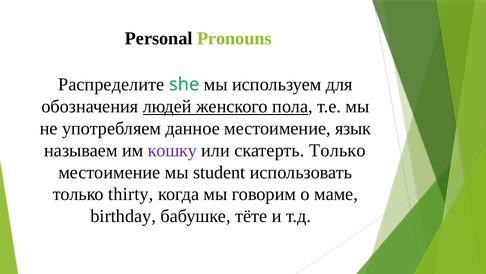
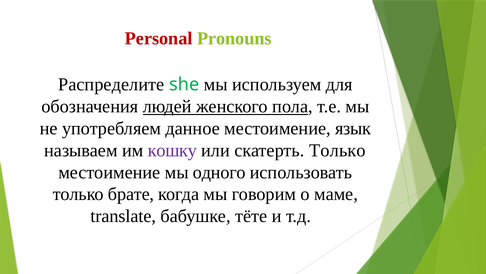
Personal colour: black -> red (159, 38)
student: student -> одного (219, 172)
thirty: thirty -> брате (131, 194)
birthday: birthday -> translate (123, 216)
